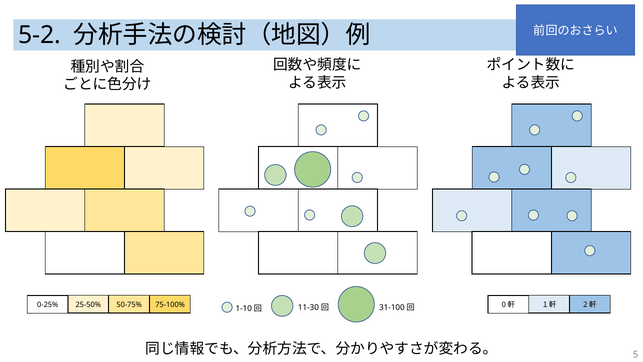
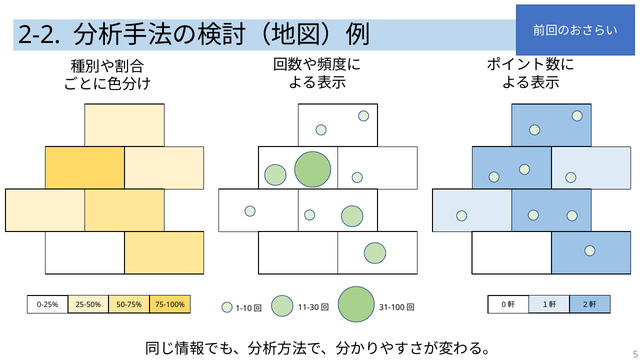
5-2: 5-2 -> 2-2 (40, 35)
